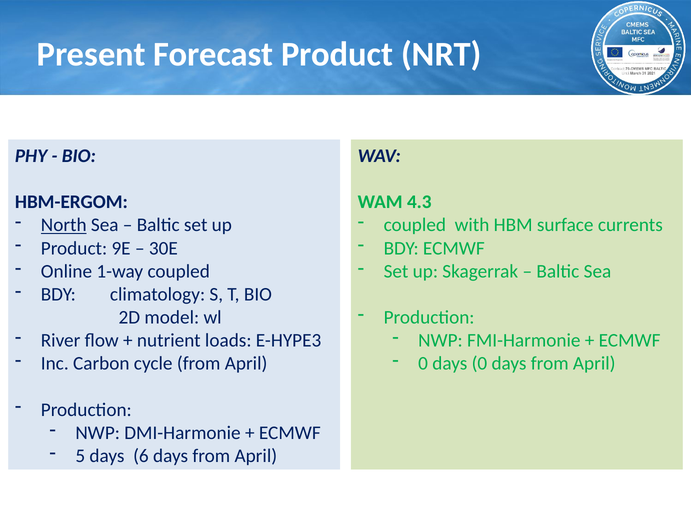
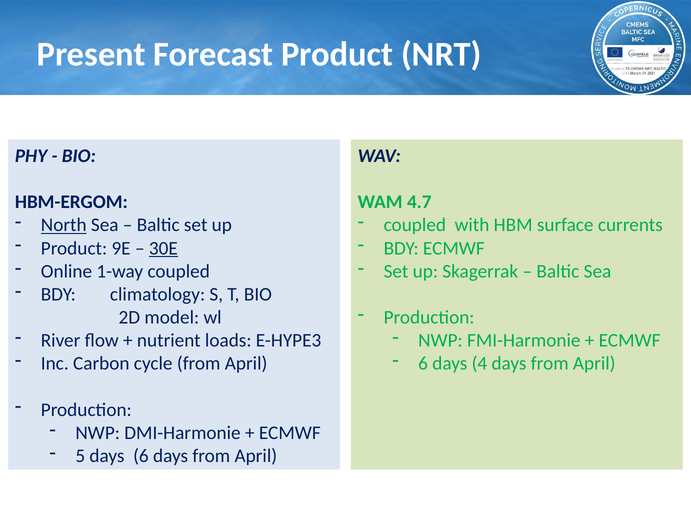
4.3: 4.3 -> 4.7 (419, 202)
30E underline: none -> present (163, 248)
0: 0 -> 6 (423, 363)
days 0: 0 -> 4 (479, 363)
